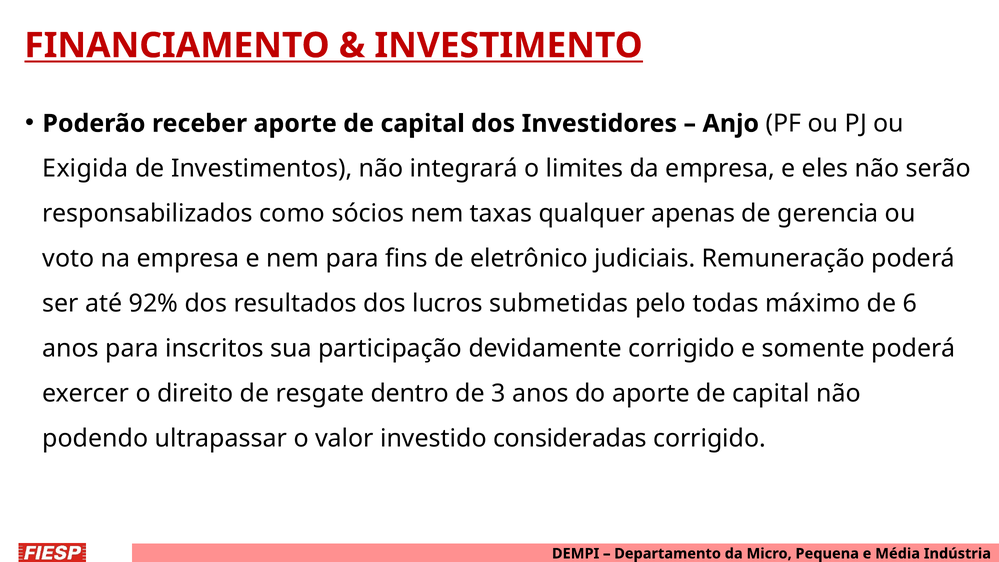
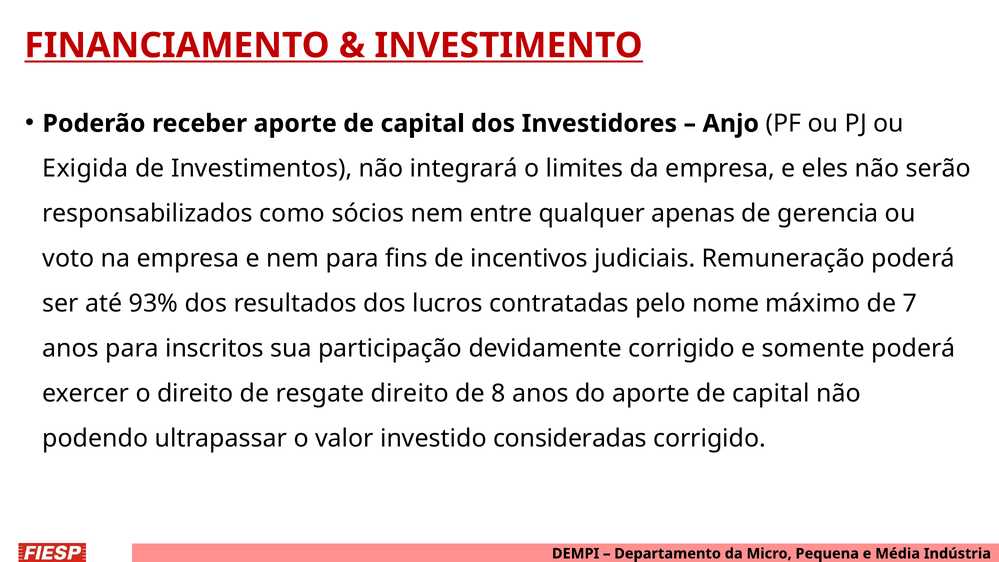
taxas: taxas -> entre (501, 213)
eletrônico: eletrônico -> incentivos (529, 258)
92%: 92% -> 93% (154, 303)
submetidas: submetidas -> contratadas (559, 303)
todas: todas -> nome (726, 303)
6: 6 -> 7 (910, 303)
resgate dentro: dentro -> direito (410, 393)
3: 3 -> 8 (499, 393)
